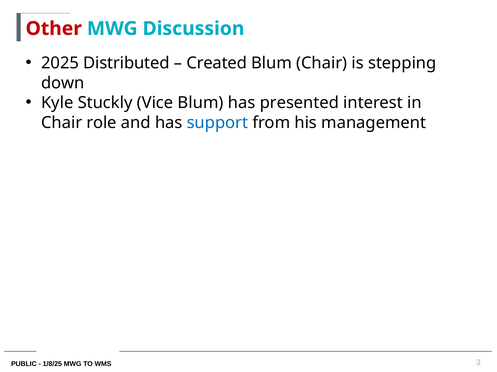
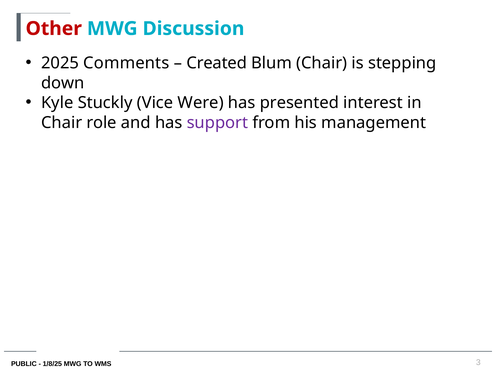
Distributed: Distributed -> Comments (126, 63)
Vice Blum: Blum -> Were (201, 103)
support colour: blue -> purple (217, 123)
